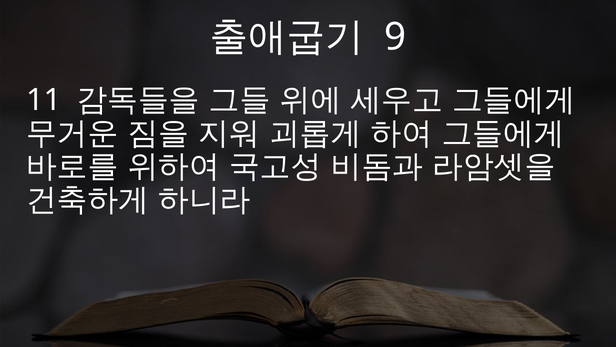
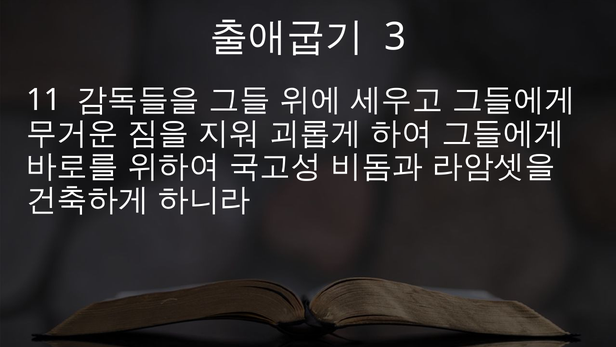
9: 9 -> 3 (395, 37)
